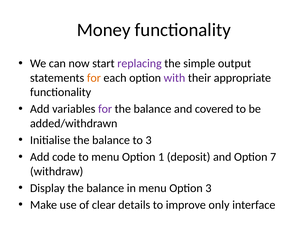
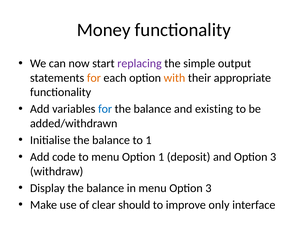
with colour: purple -> orange (174, 78)
for colour: purple -> blue (105, 109)
covered: covered -> existing (214, 109)
to 3: 3 -> 1 (149, 140)
and Option 7: 7 -> 3 (273, 157)
details: details -> should (134, 205)
